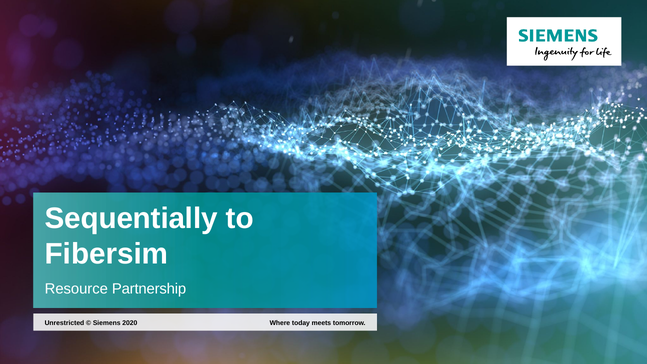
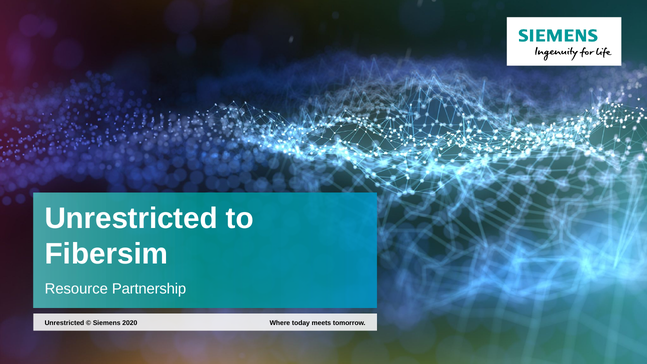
Sequentially: Sequentially -> Unrestricted (131, 218)
